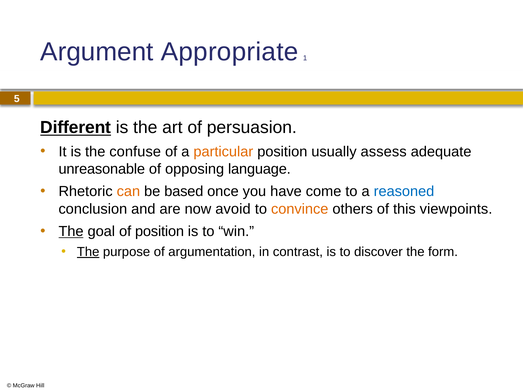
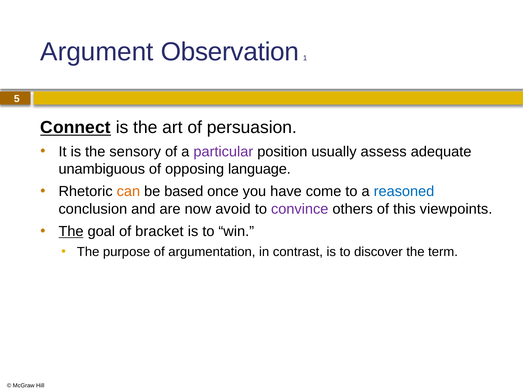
Appropriate: Appropriate -> Observation (230, 52)
Different: Different -> Connect (76, 128)
confuse: confuse -> sensory (135, 152)
particular colour: orange -> purple (223, 152)
unreasonable: unreasonable -> unambiguous (102, 169)
convince colour: orange -> purple (300, 209)
of position: position -> bracket (159, 232)
The underline: present -> none (88, 252)
form: form -> term (443, 252)
